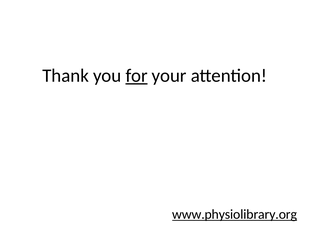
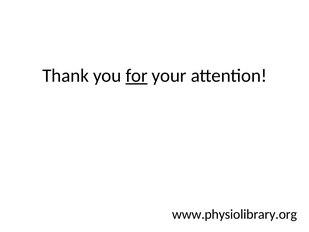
www.physiolibrary.org underline: present -> none (235, 214)
